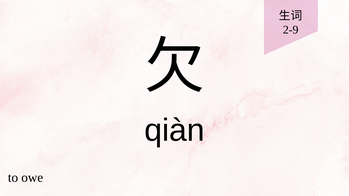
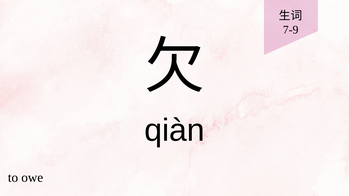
2-9: 2-9 -> 7-9 (291, 30)
